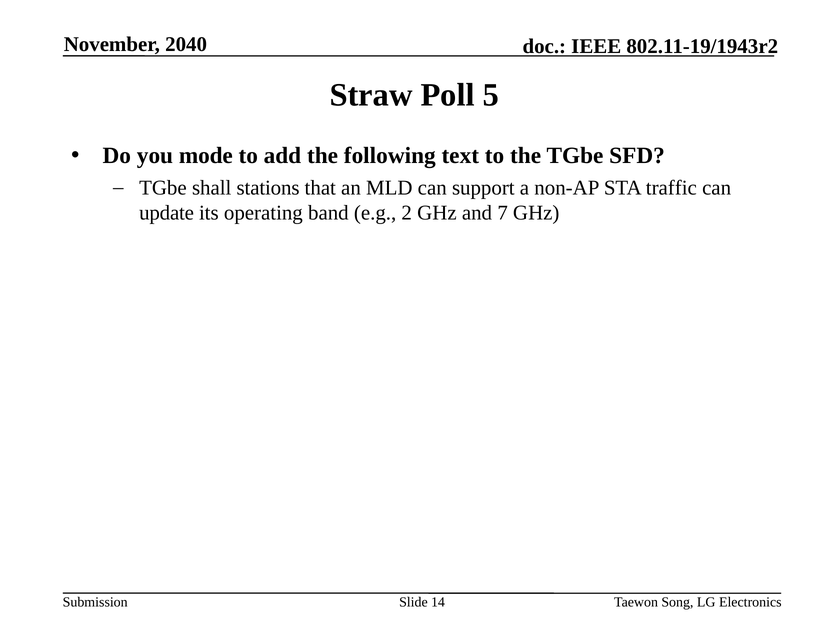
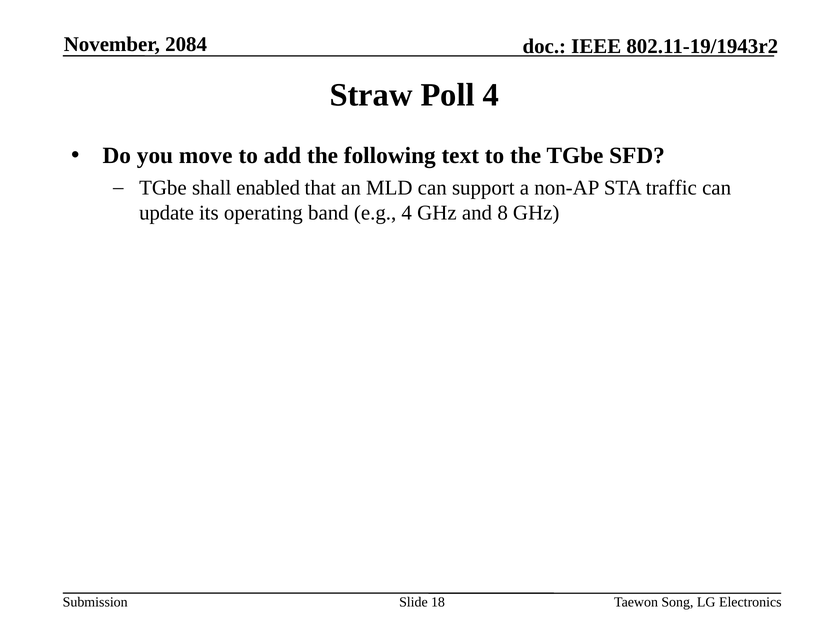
2040: 2040 -> 2084 (186, 44)
Poll 5: 5 -> 4 (491, 95)
mode: mode -> move (206, 156)
stations: stations -> enabled (268, 188)
e.g 2: 2 -> 4 (407, 213)
7: 7 -> 8 (503, 213)
14: 14 -> 18 (438, 602)
